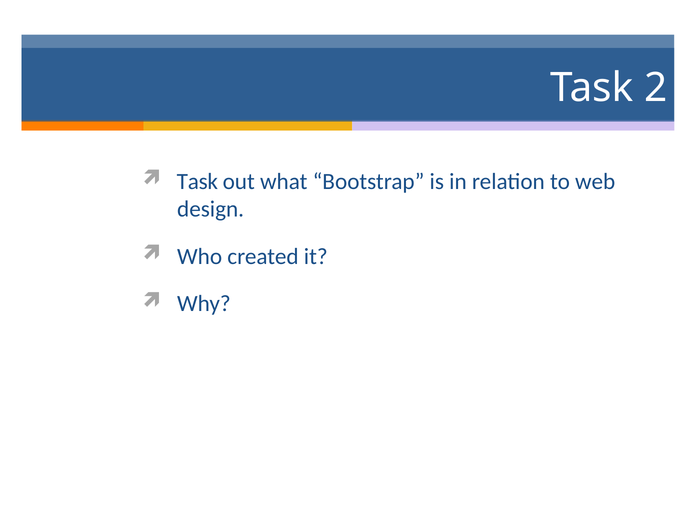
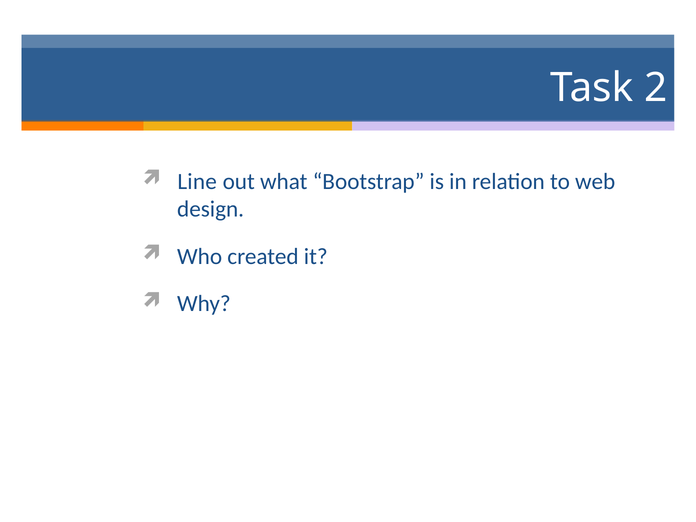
Task: Task -> Line (197, 181)
